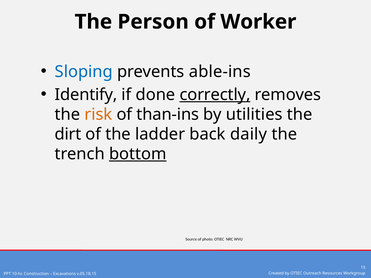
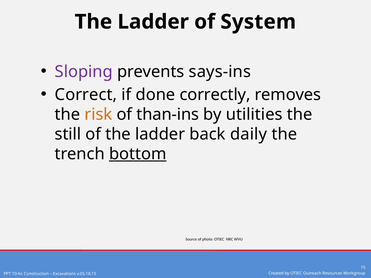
Person: Person -> Ladder (153, 22)
Worker: Worker -> System (258, 22)
Sloping colour: blue -> purple (84, 72)
able-ins: able-ins -> says-ins (220, 72)
Identify: Identify -> Correct (86, 95)
correctly underline: present -> none (215, 95)
dirt: dirt -> still (68, 134)
